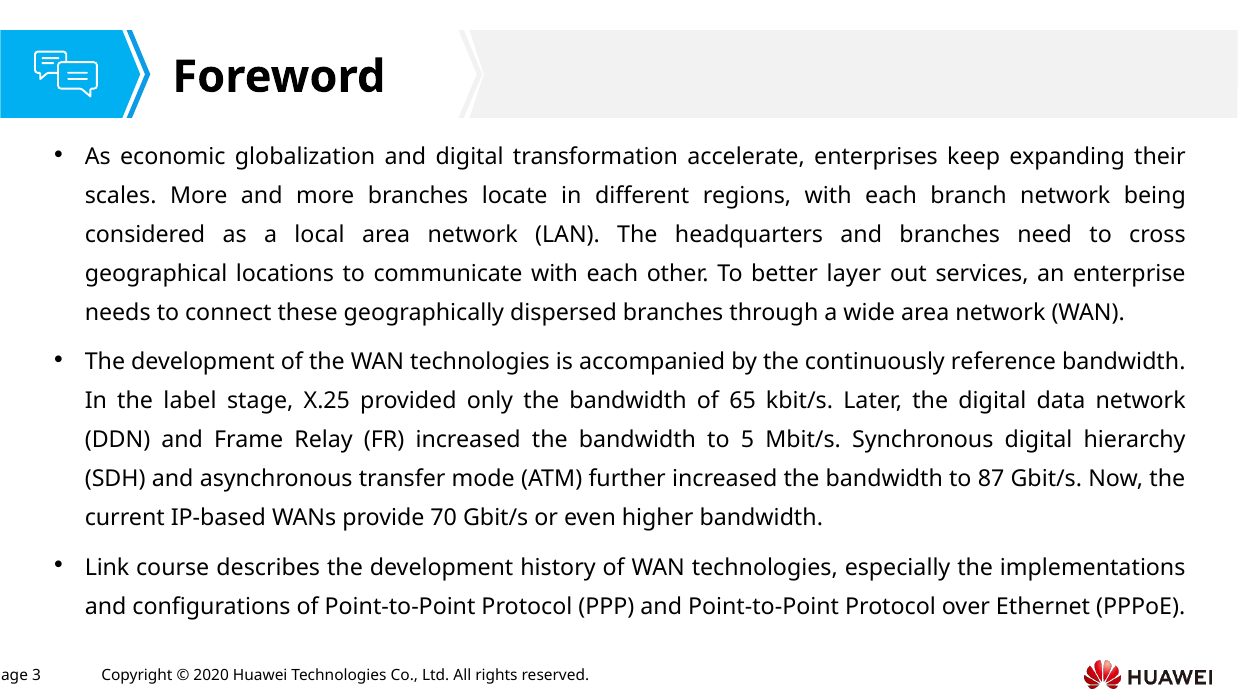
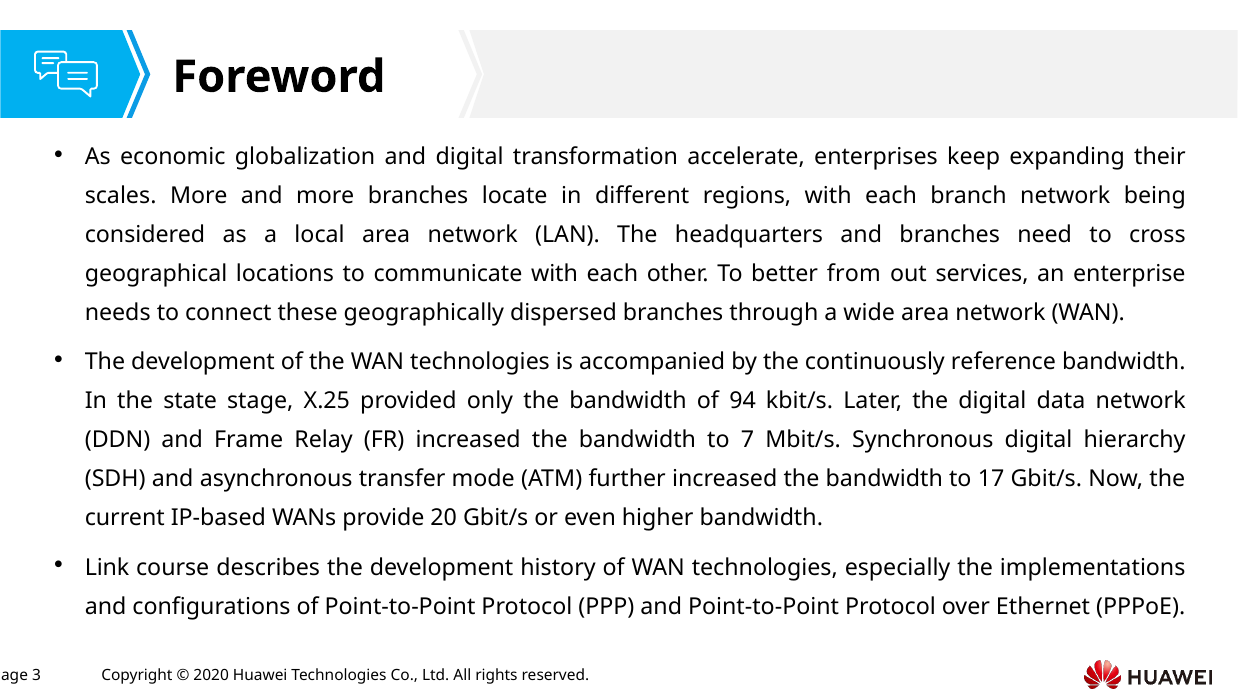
layer: layer -> from (854, 274)
label: label -> state (190, 401)
65: 65 -> 94 (743, 401)
5: 5 -> 7 (747, 440)
87: 87 -> 17 (991, 479)
70: 70 -> 20 (444, 518)
